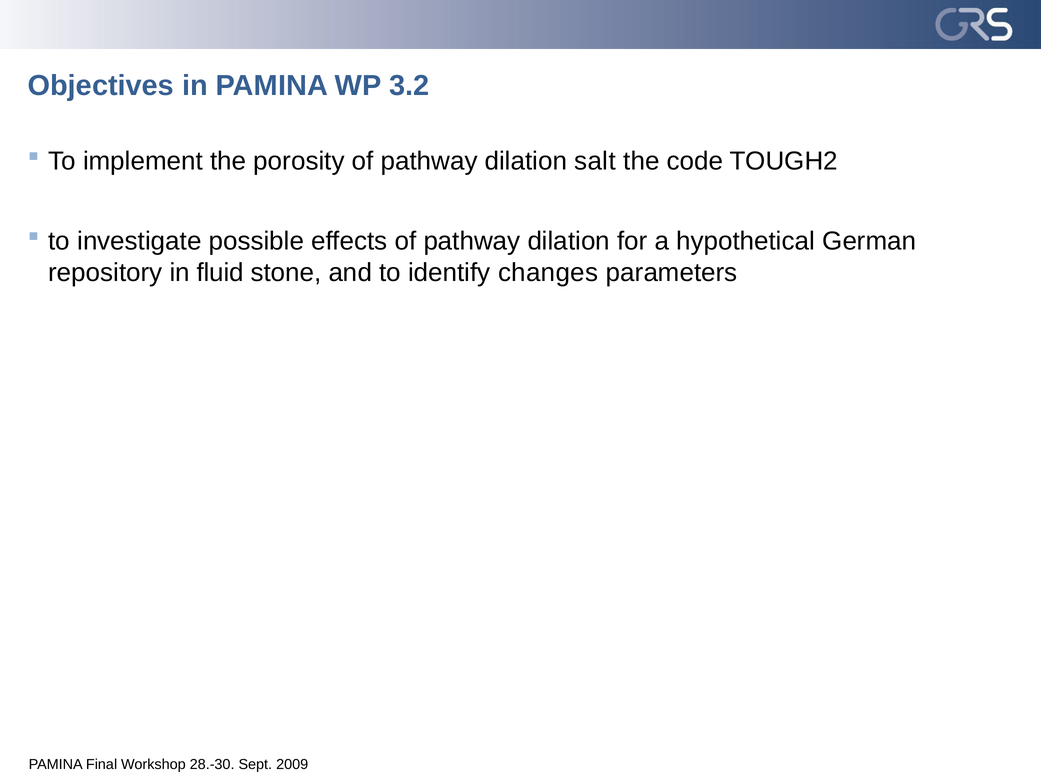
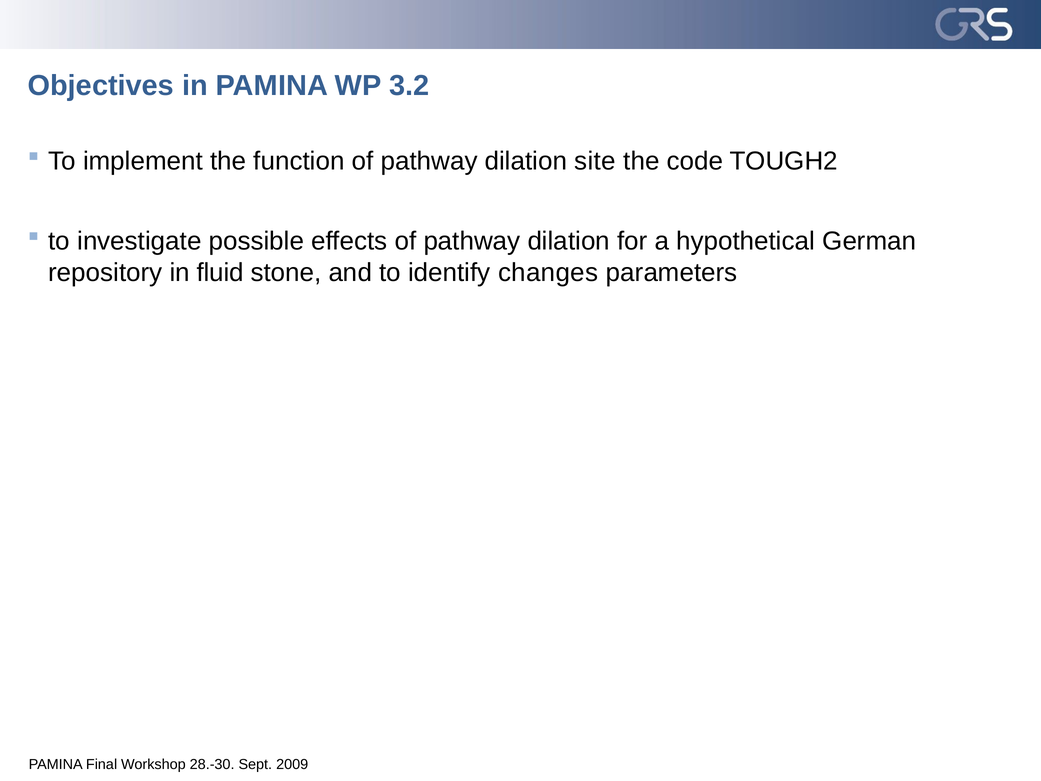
porosity: porosity -> function (299, 161)
salt: salt -> site (595, 161)
